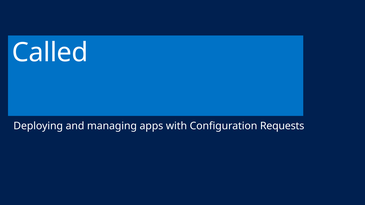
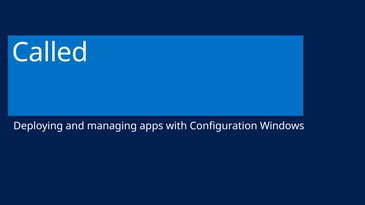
Requests: Requests -> Windows (282, 126)
